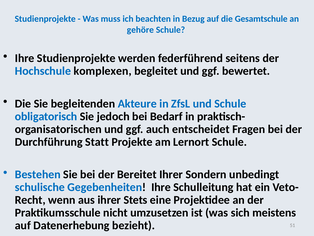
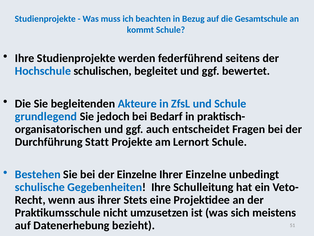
gehöre: gehöre -> kommt (140, 30)
komplexen: komplexen -> schulischen (103, 71)
obligatorisch: obligatorisch -> grundlegend (46, 116)
der Bereitet: Bereitet -> Einzelne (137, 174)
Ihrer Sondern: Sondern -> Einzelne (206, 174)
